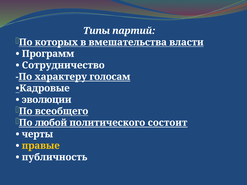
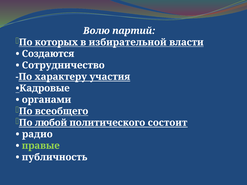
Типы: Типы -> Волю (96, 31)
вмешательства: вмешательства -> избирательной (128, 42)
Программ: Программ -> Создаются (48, 54)
голосам: голосам -> участия (110, 77)
эволюции: эволюции -> органами (47, 100)
черты: черты -> радио (37, 134)
правые colour: yellow -> light green (41, 146)
